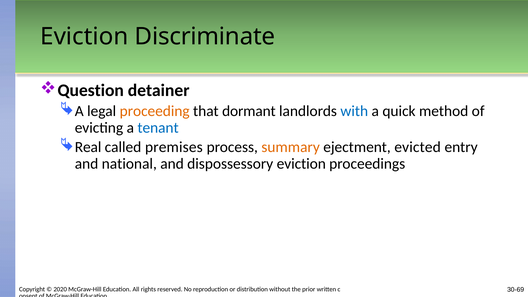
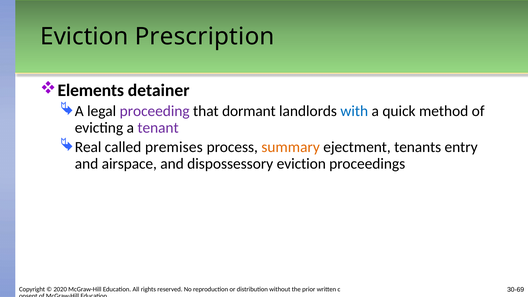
Discriminate: Discriminate -> Prescription (205, 36)
Question: Question -> Elements (91, 90)
proceeding colour: orange -> purple (155, 111)
tenant colour: blue -> purple (158, 128)
evicted: evicted -> tenants (418, 147)
national: national -> airspace (129, 164)
